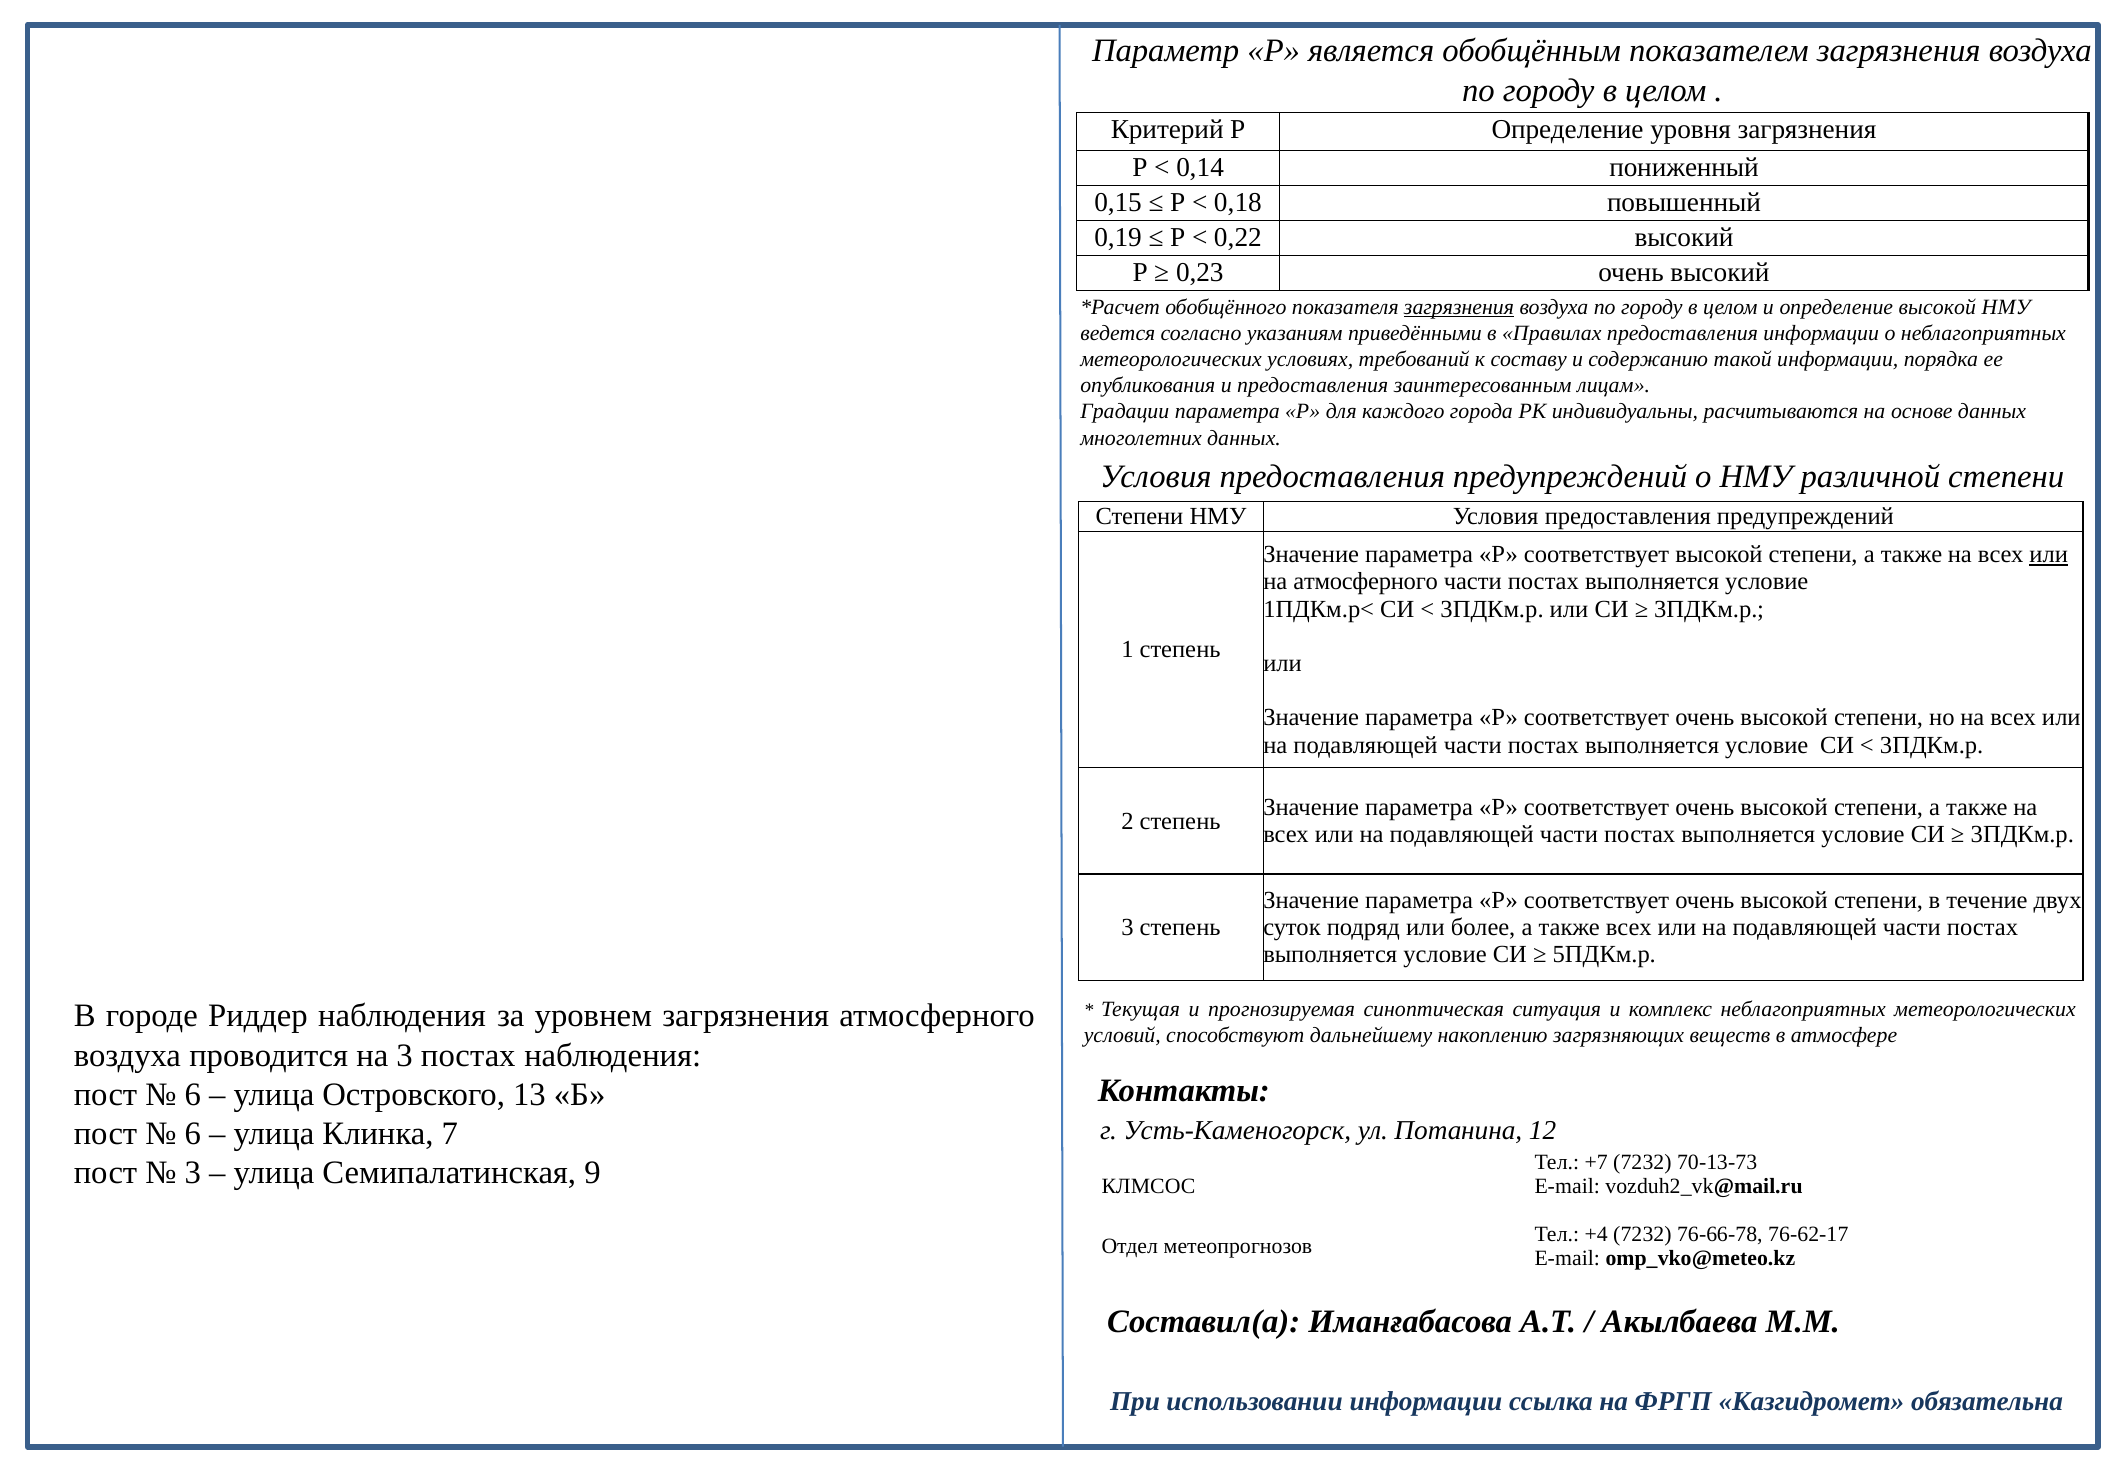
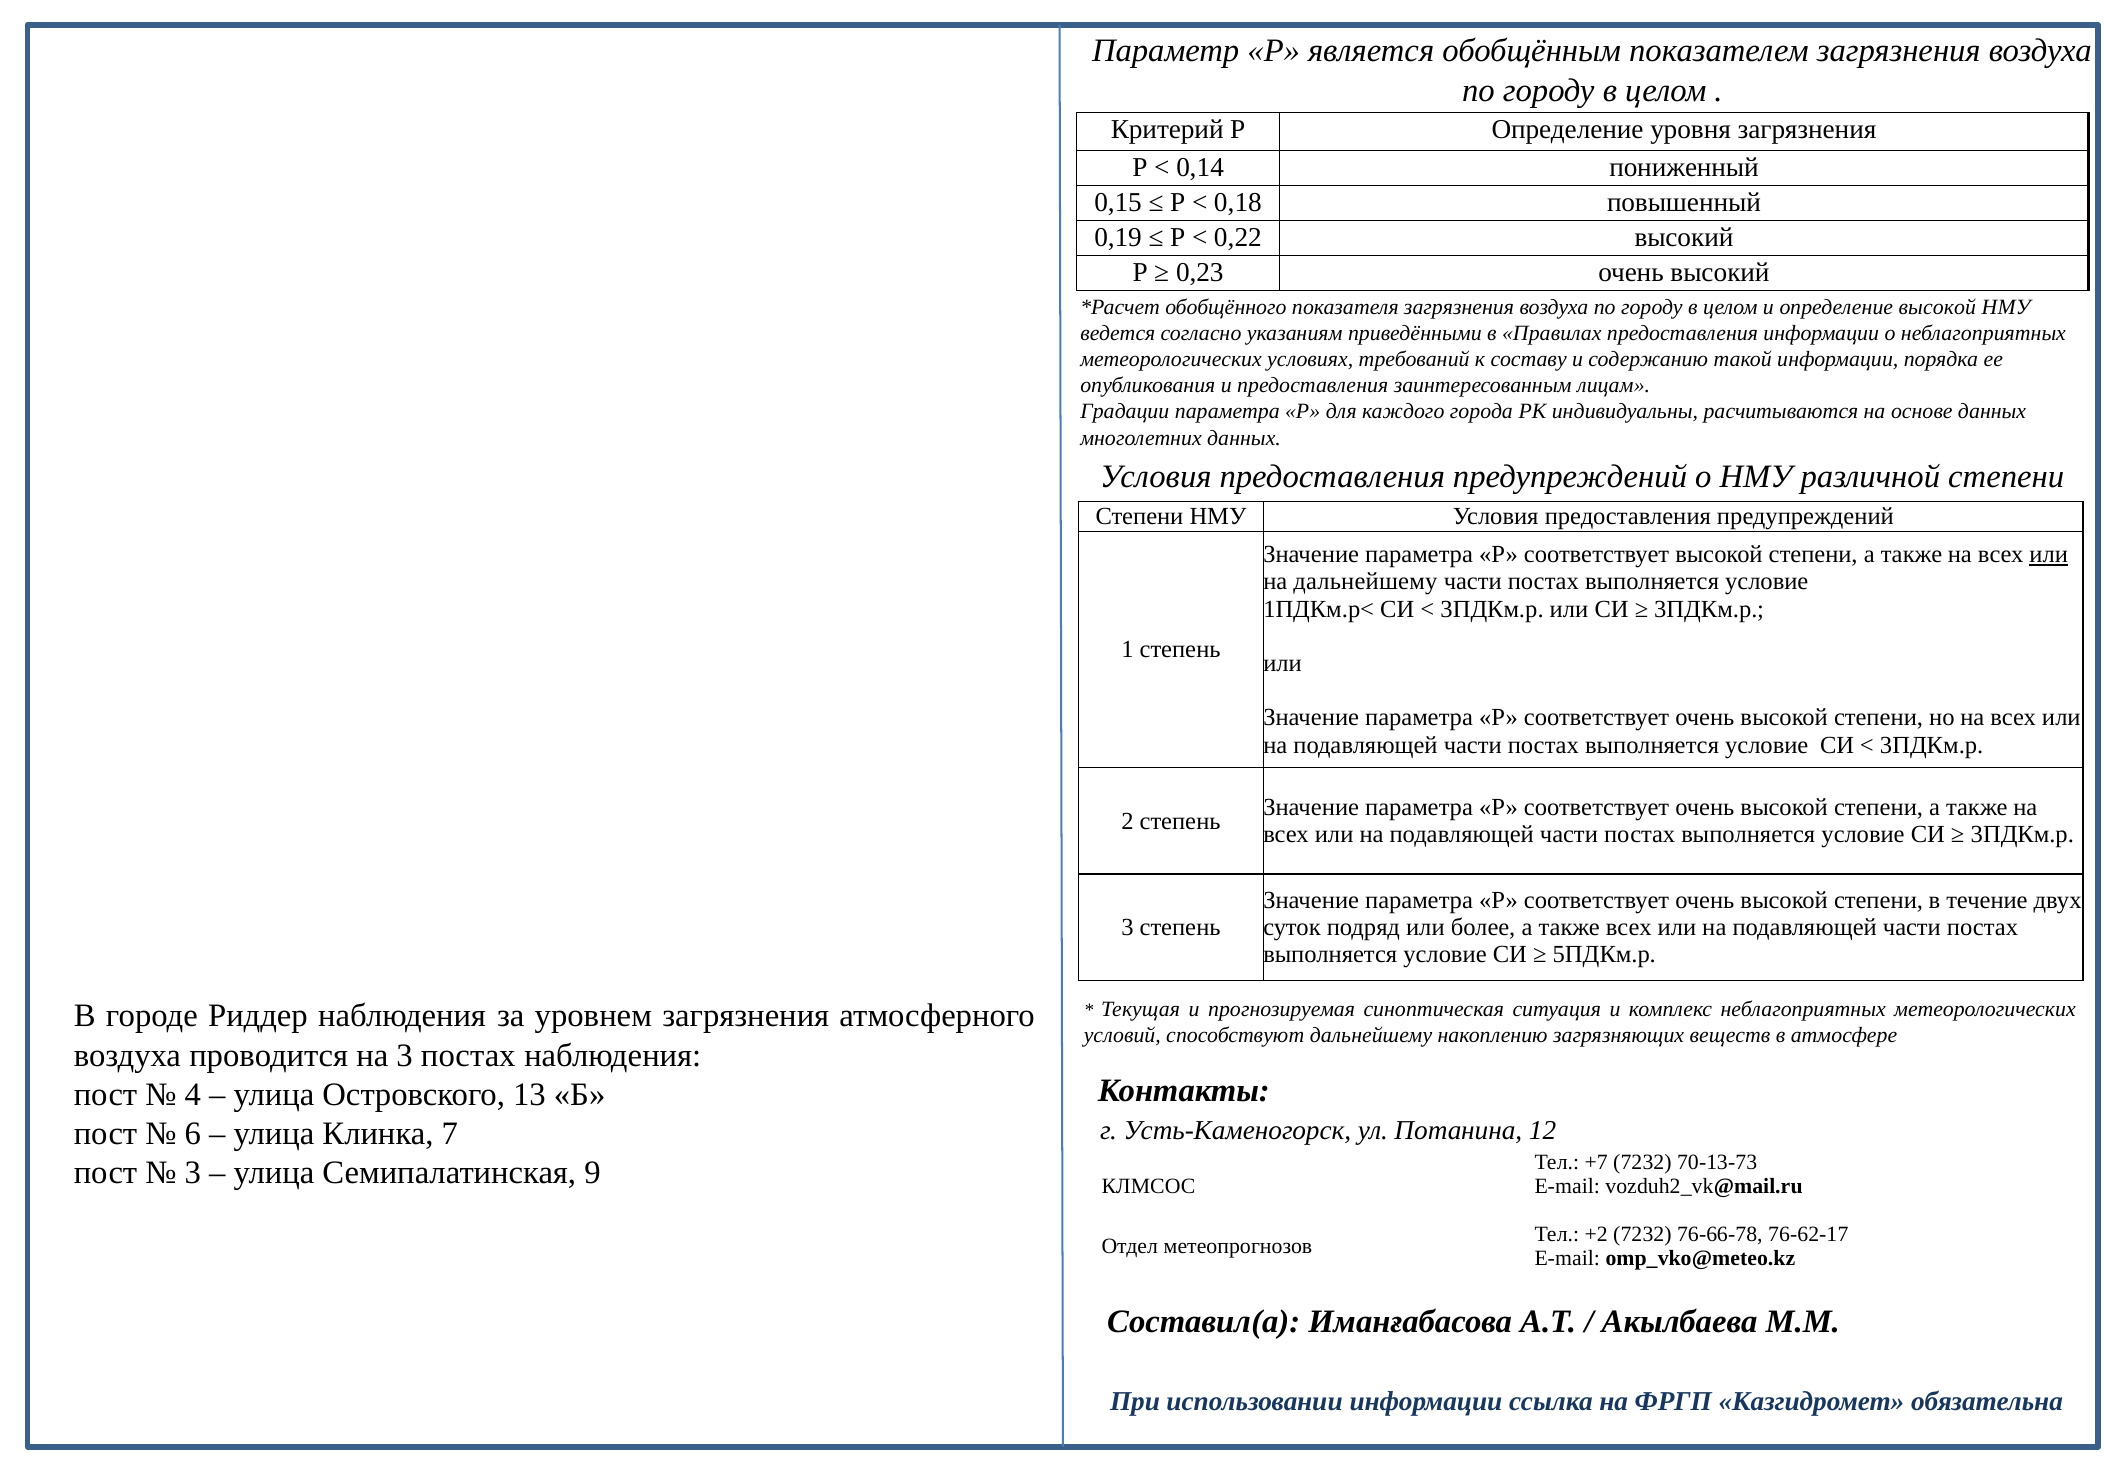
загрязнения underline: present -> none (1459, 307)
на атмосферного: атмосферного -> дальнейшему (1365, 582)
6: 6 -> 4 (193, 1095)
+4: +4 -> +2 (1596, 1234)
